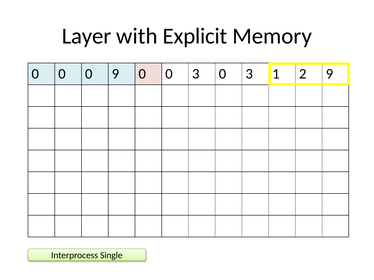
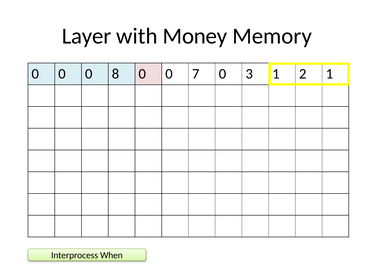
Explicit: Explicit -> Money (195, 36)
0 9: 9 -> 8 (116, 74)
0 0 3: 3 -> 7 (196, 74)
2 9: 9 -> 1 (330, 74)
Single: Single -> When (111, 256)
